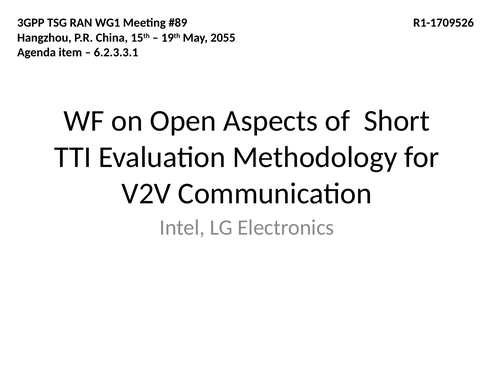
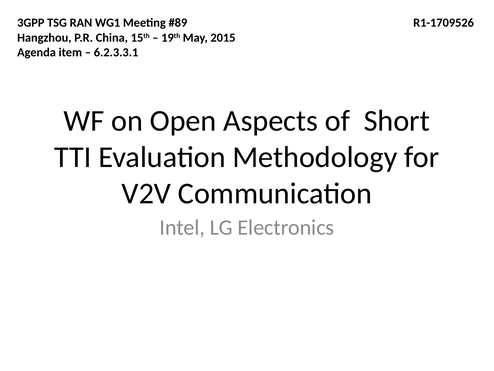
2055: 2055 -> 2015 (223, 38)
